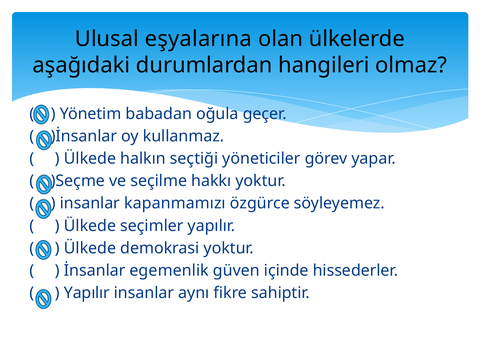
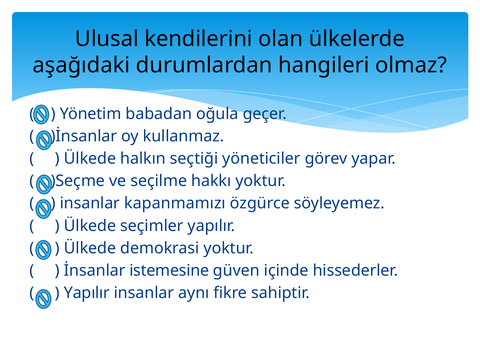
eşyalarına: eşyalarına -> kendilerini (198, 39)
egemenlik: egemenlik -> istemesine (169, 271)
